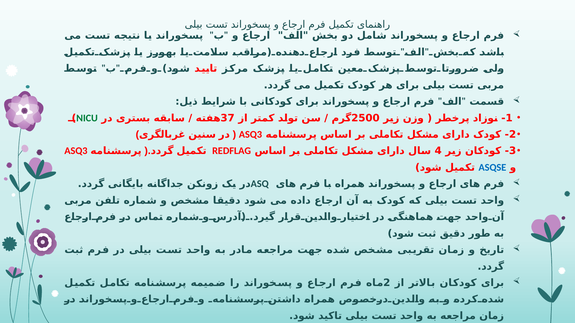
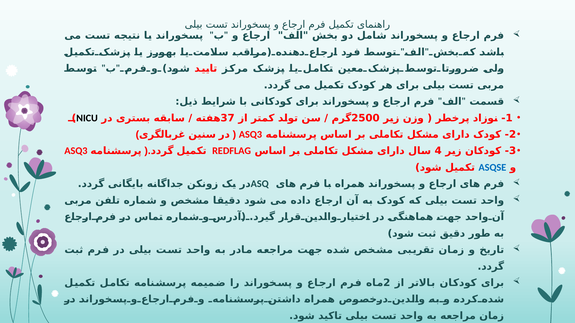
NICU colour: green -> black (87, 118)
